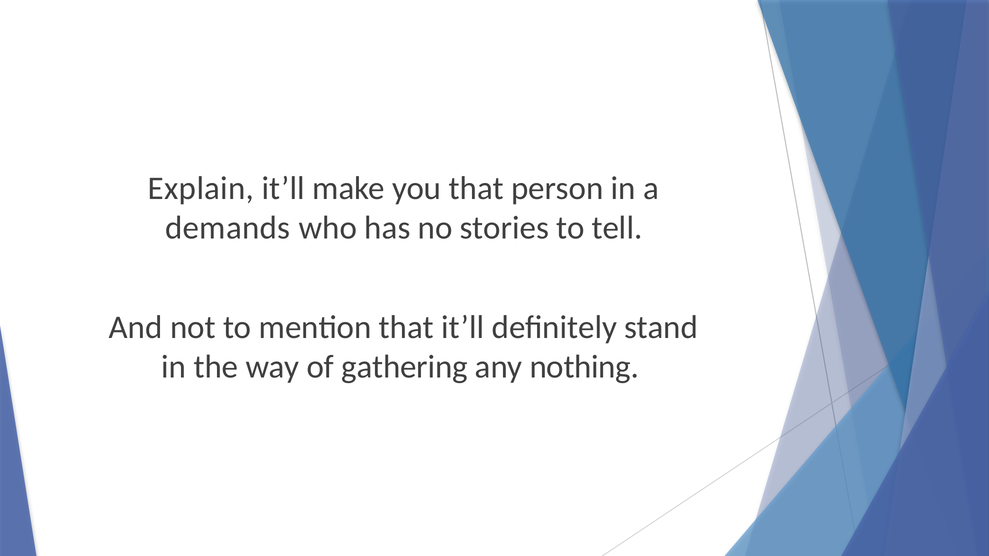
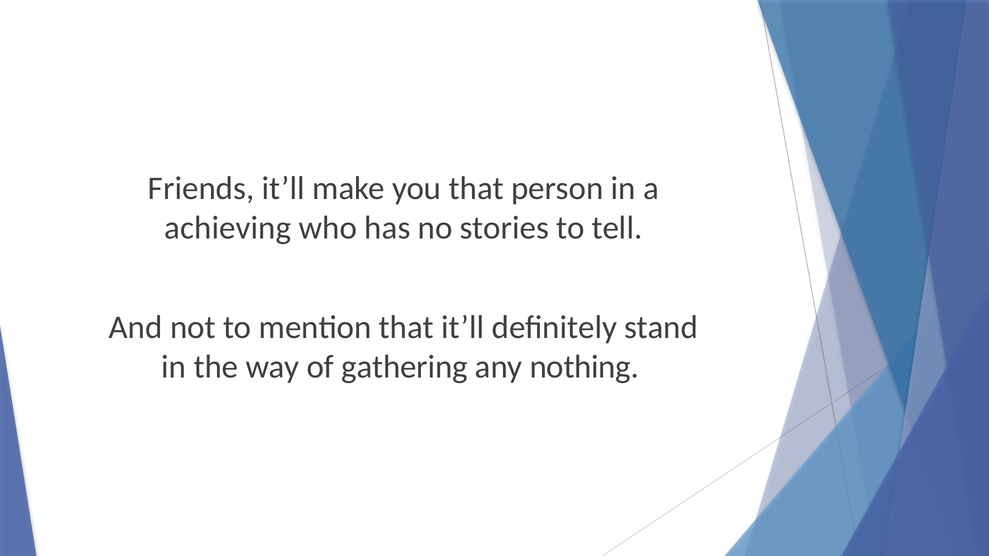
Explain: Explain -> Friends (201, 188)
demands: demands -> achieving (228, 228)
